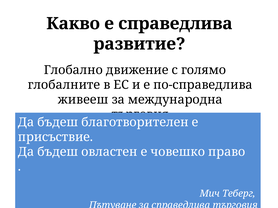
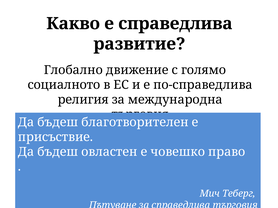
глобалните: глобалните -> социалното (64, 85)
живееш: живееш -> религия (83, 100)
